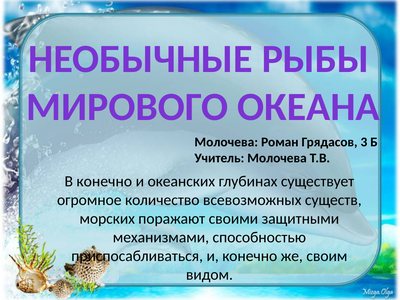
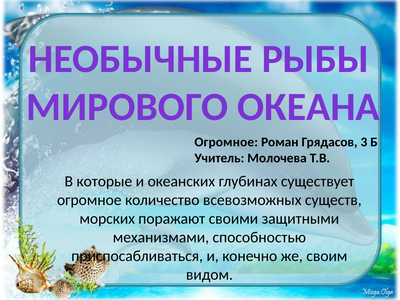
Молочева: Молочева -> Огромное (226, 142)
В конечно: конечно -> которые (104, 181)
